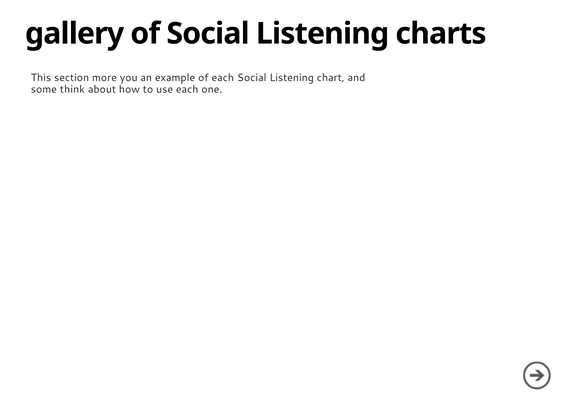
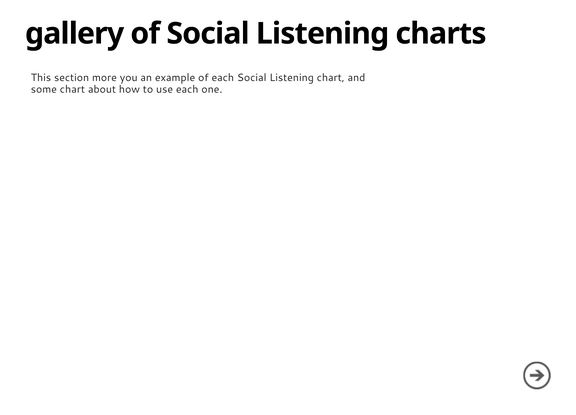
some think: think -> chart (72, 89)
